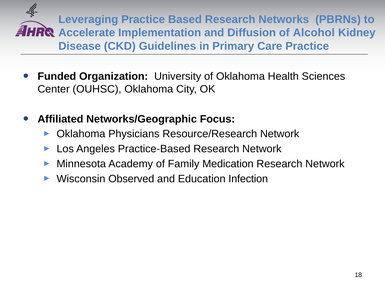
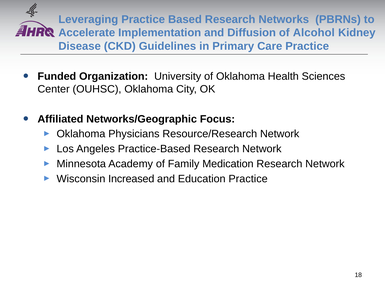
Observed: Observed -> Increased (131, 179)
Education Infection: Infection -> Practice (248, 179)
